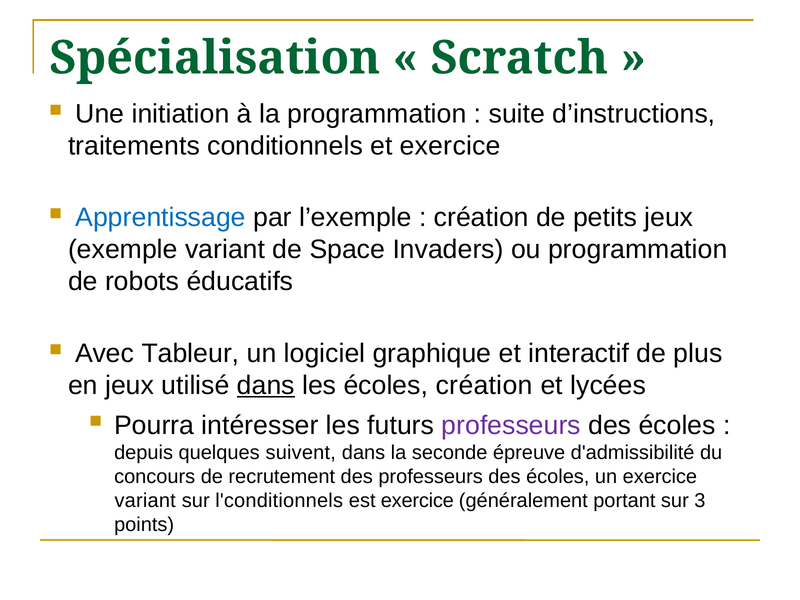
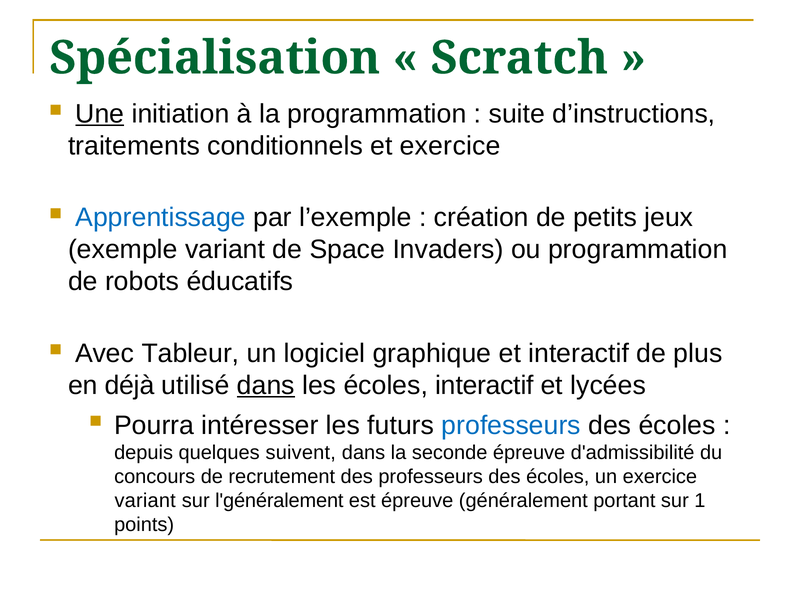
Une underline: none -> present (100, 114)
en jeux: jeux -> déjà (130, 385)
écoles création: création -> interactif (484, 385)
professeurs colour: purple -> blue (511, 425)
l'conditionnels: l'conditionnels -> l'généralement (279, 501)
est exercice: exercice -> épreuve (417, 501)
3: 3 -> 1 (700, 501)
